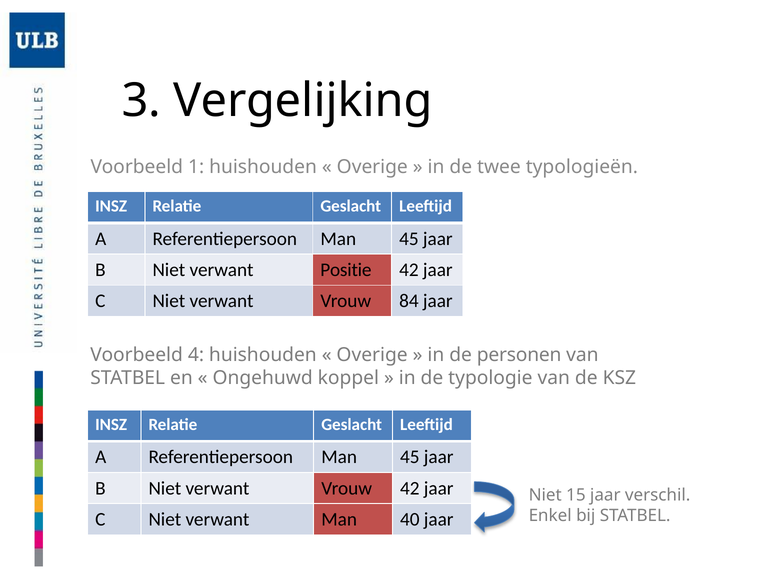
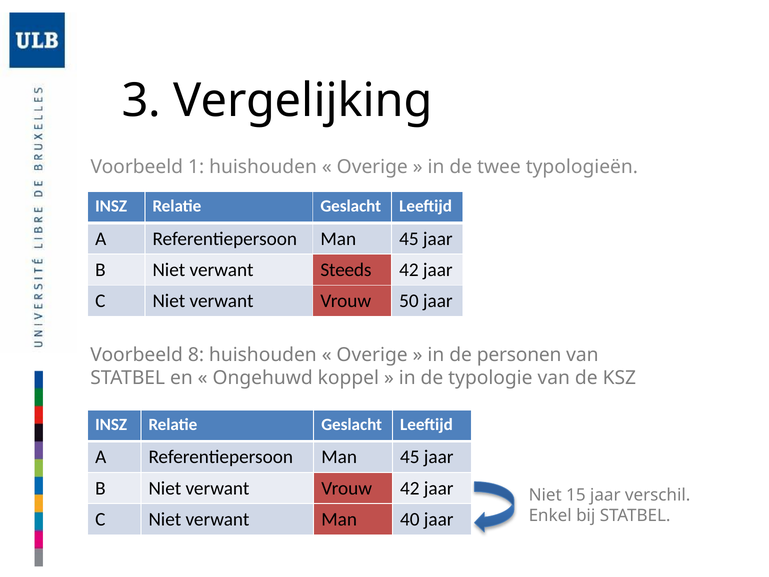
Positie: Positie -> Steeds (346, 270)
84: 84 -> 50 (409, 301)
4: 4 -> 8 (196, 355)
